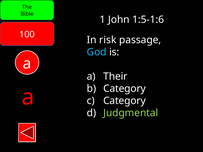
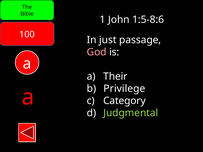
1:5-1:6: 1:5-1:6 -> 1:5-8:6 (148, 20)
risk: risk -> just (108, 40)
God colour: light blue -> pink (97, 52)
Category: Category -> Privilege (124, 89)
